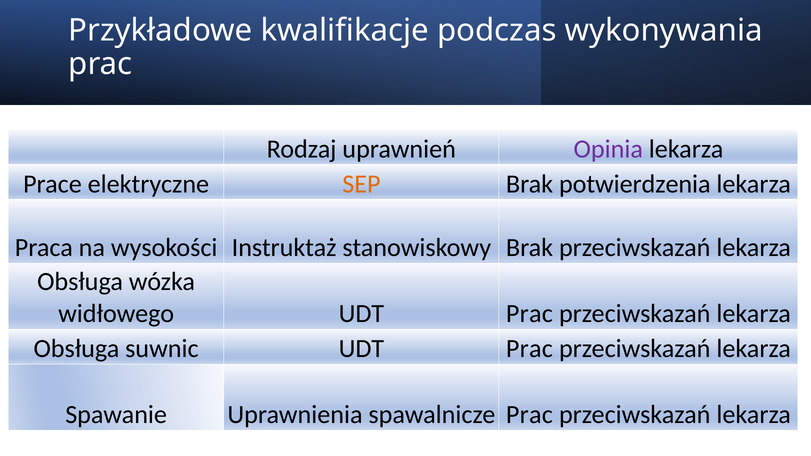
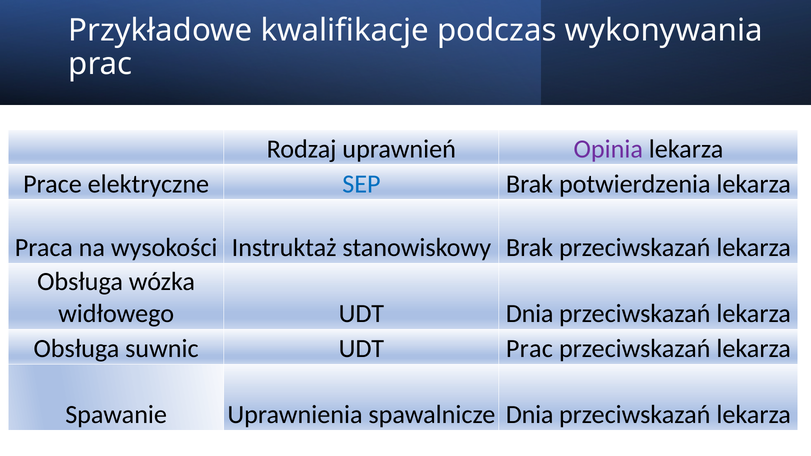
SEP colour: orange -> blue (361, 184)
widłowego UDT Prac: Prac -> Dnia (530, 314)
spawalnicze Prac: Prac -> Dnia (530, 415)
